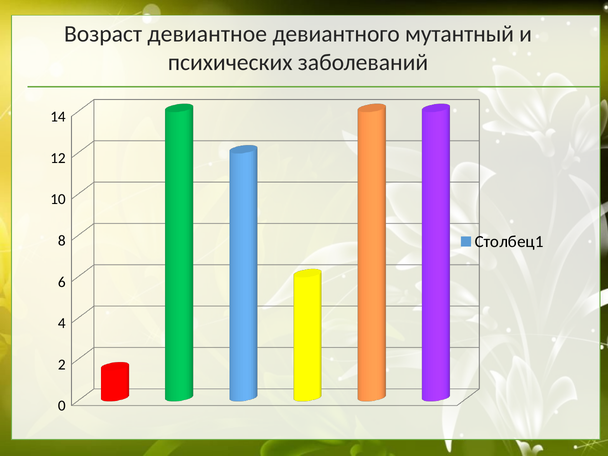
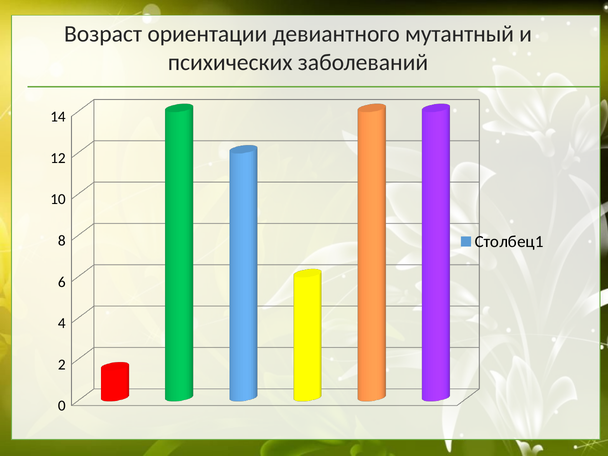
девиантное: девиантное -> ориентации (207, 34)
